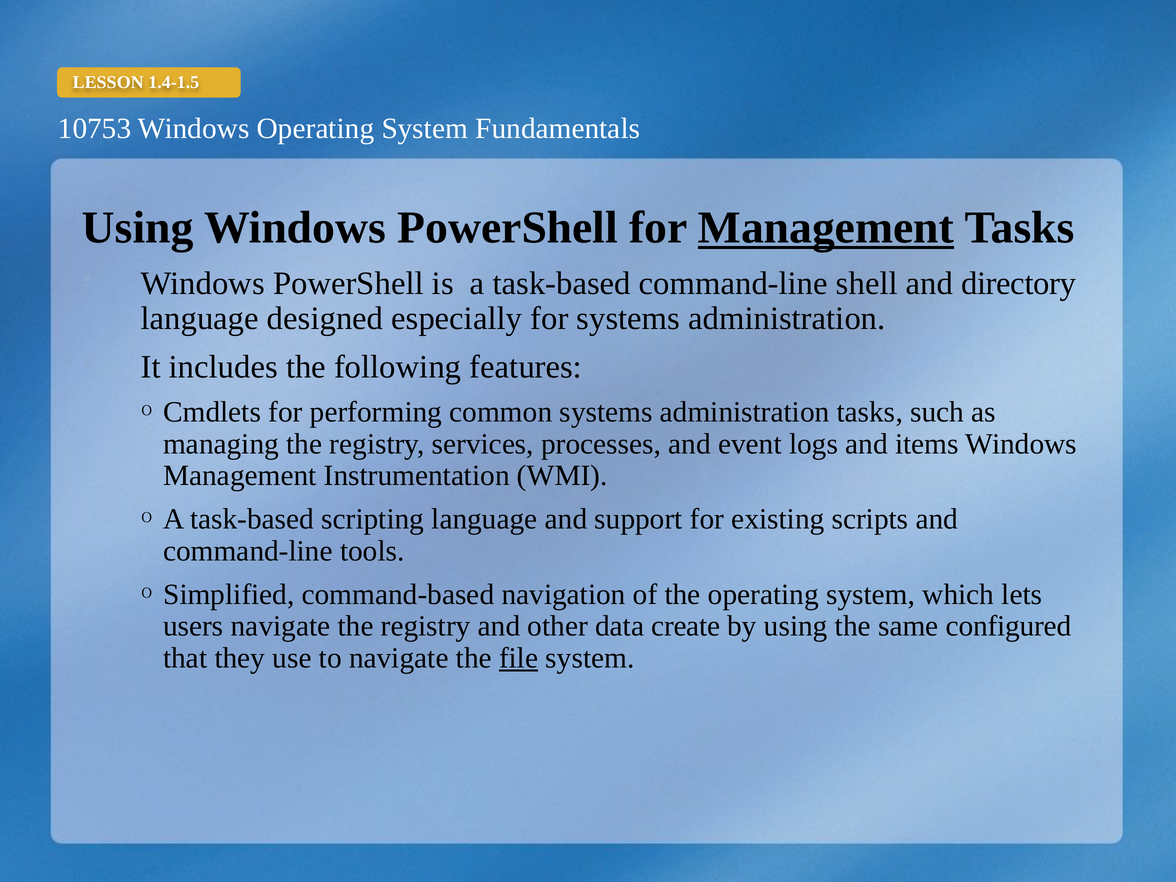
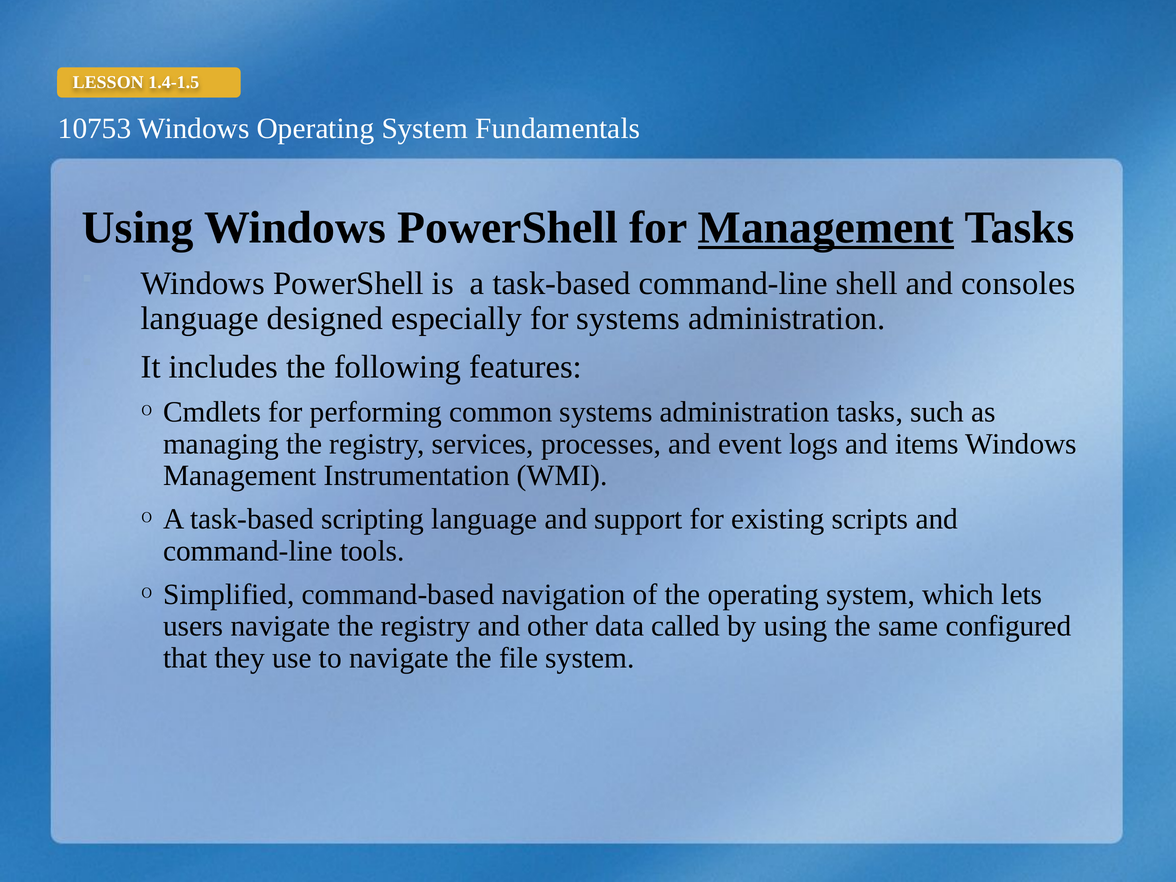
directory: directory -> consoles (1018, 283)
create: create -> called (686, 626)
file underline: present -> none (519, 658)
